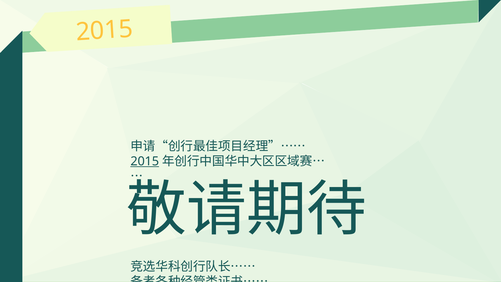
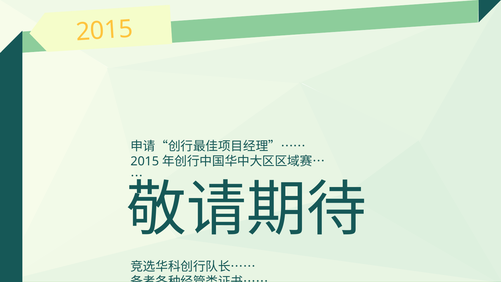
2015 underline: present -> none (145, 161)
